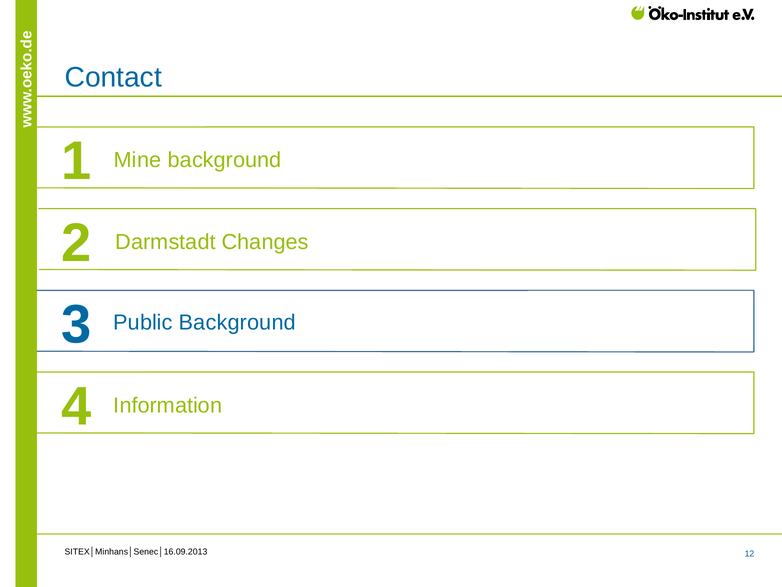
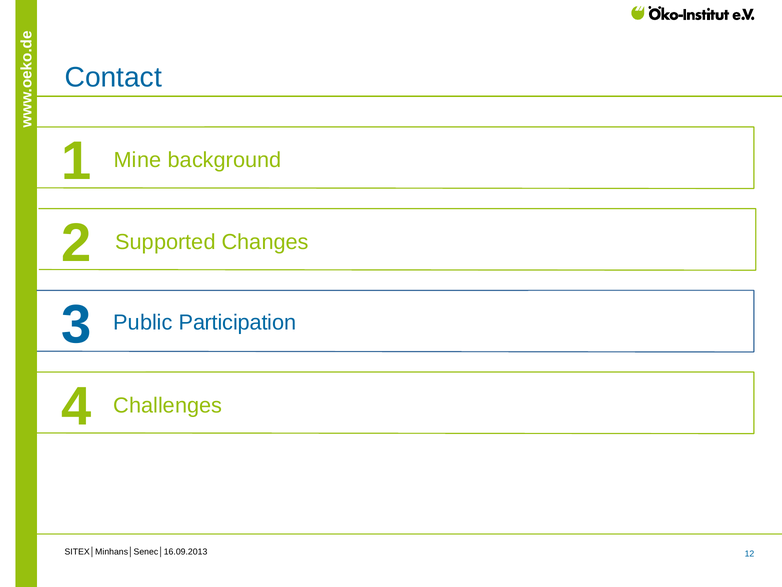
Darmstadt: Darmstadt -> Supported (166, 242)
Public Background: Background -> Participation (237, 322)
Information: Information -> Challenges (168, 405)
